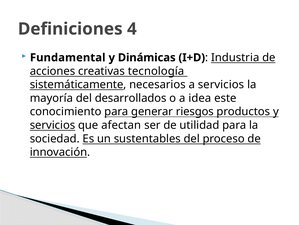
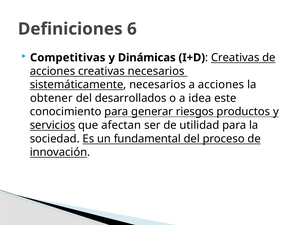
4: 4 -> 6 (132, 29)
Fundamental: Fundamental -> Competitivas (68, 57)
Industria: Industria -> Creativas (235, 57)
creativas tecnología: tecnología -> necesarios (156, 71)
a servicios: servicios -> acciones (221, 84)
mayoría: mayoría -> obtener (51, 98)
sustentables: sustentables -> fundamental (147, 138)
